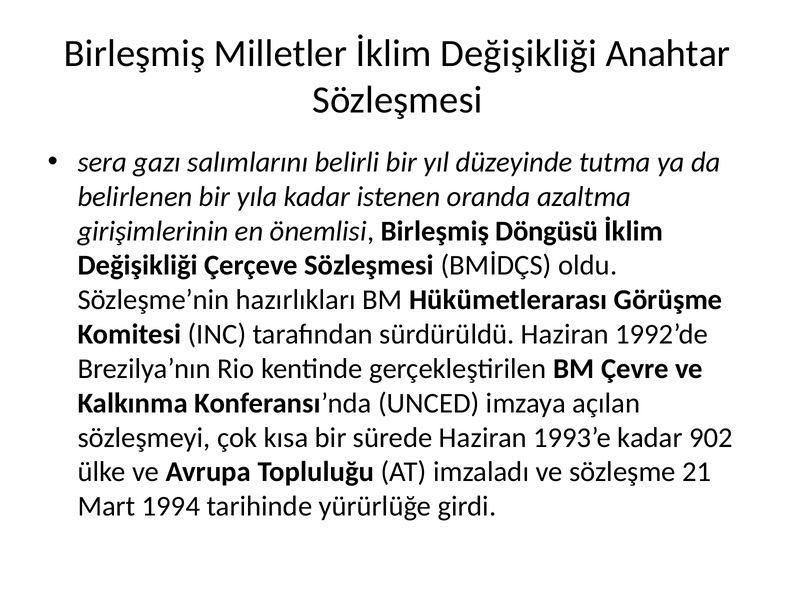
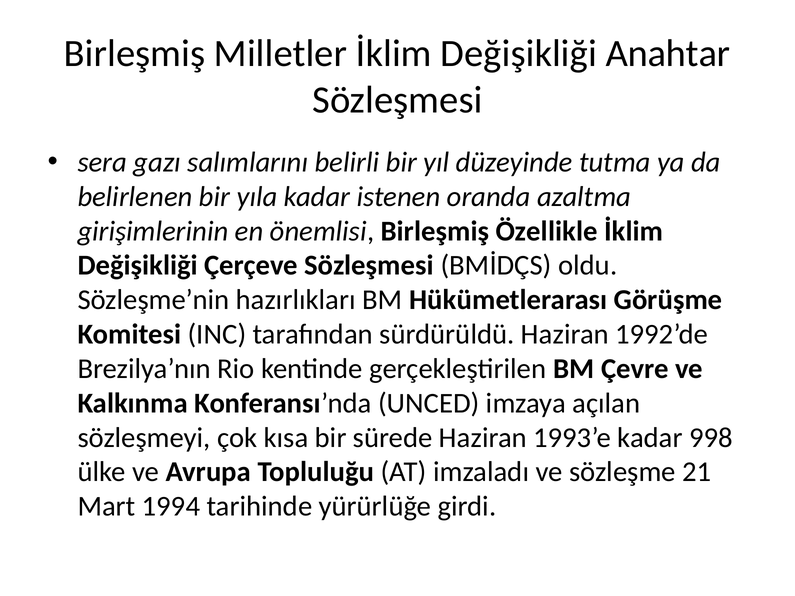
Döngüsü: Döngüsü -> Özellikle (547, 231)
902: 902 -> 998 (711, 438)
